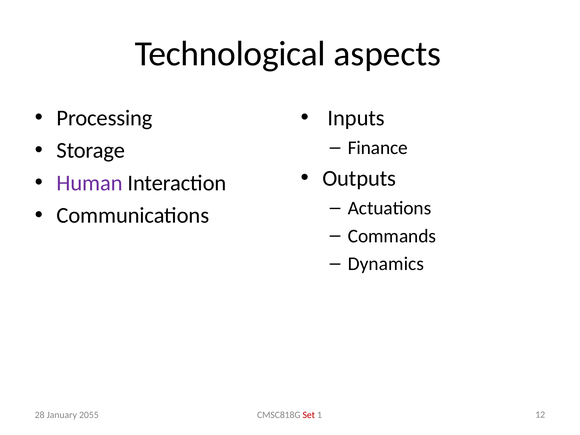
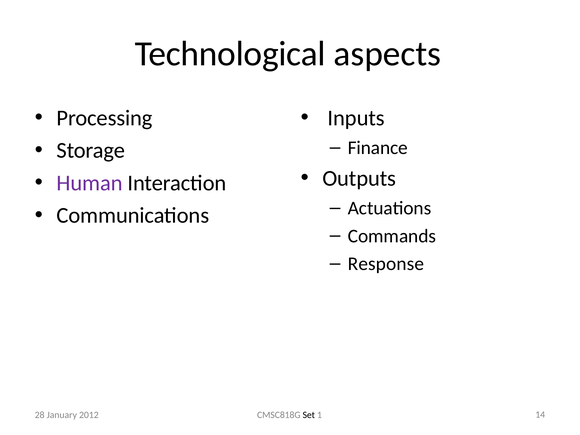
Dynamics: Dynamics -> Response (386, 264)
2055: 2055 -> 2012 (89, 415)
Set colour: red -> black (309, 415)
12: 12 -> 14 (540, 415)
